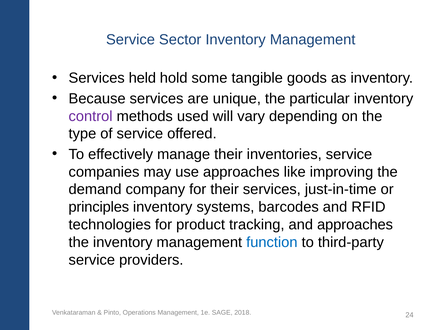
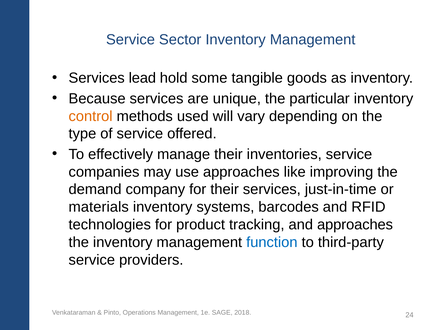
held: held -> lead (142, 78)
control colour: purple -> orange (91, 116)
principles: principles -> materials (99, 207)
